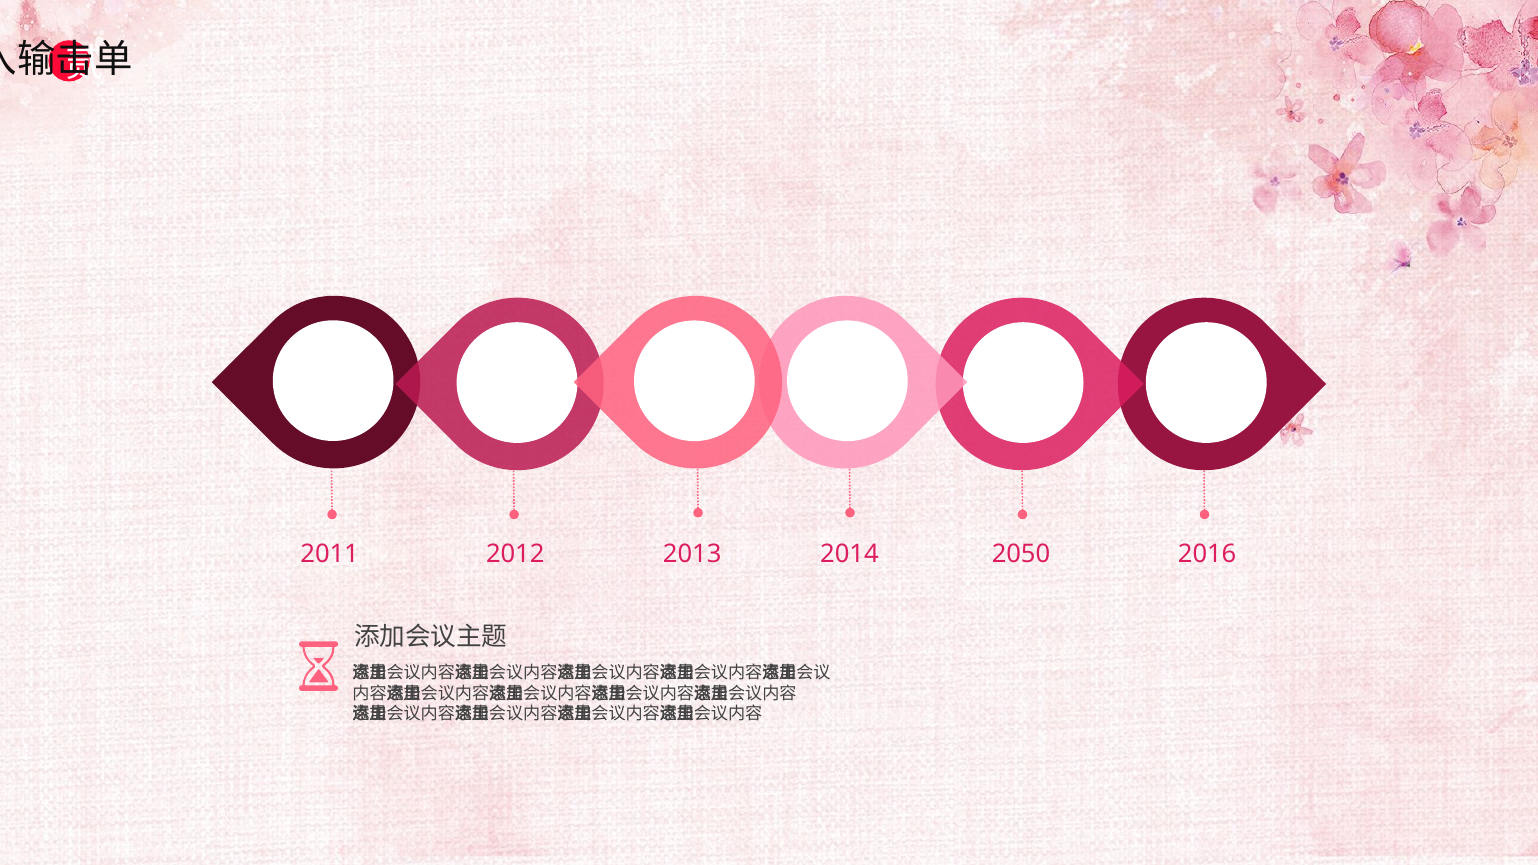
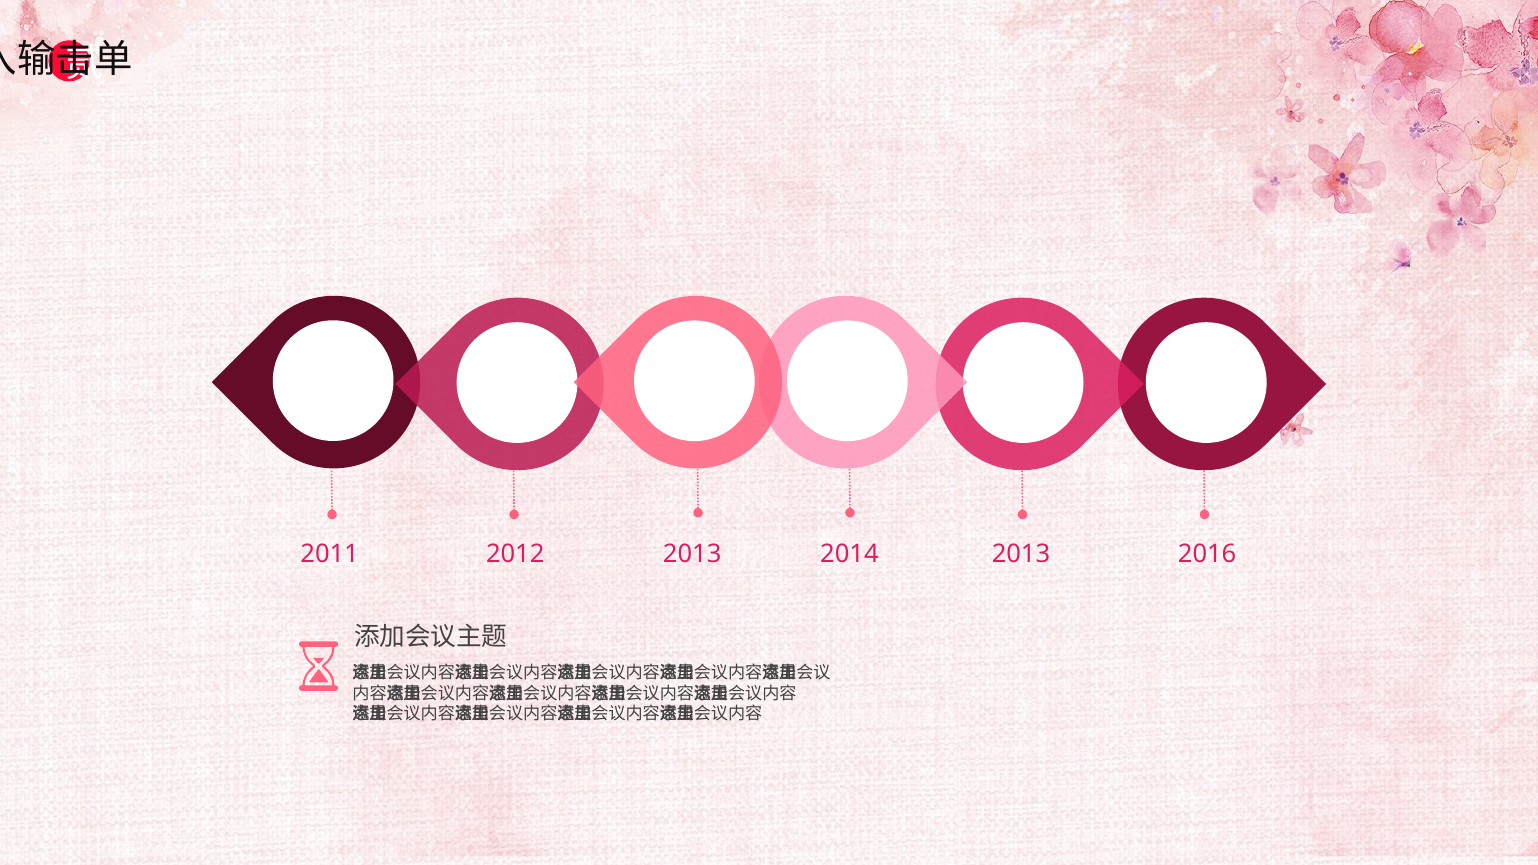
2050: 2050 -> 2013 (1021, 554)
